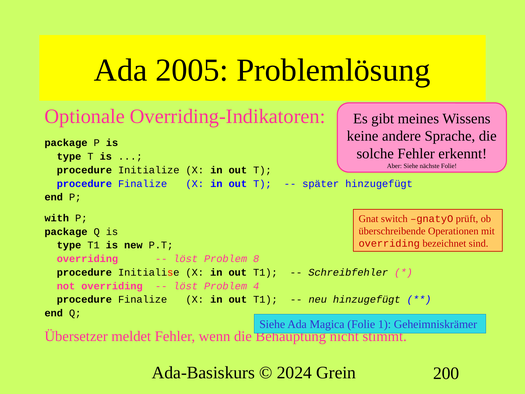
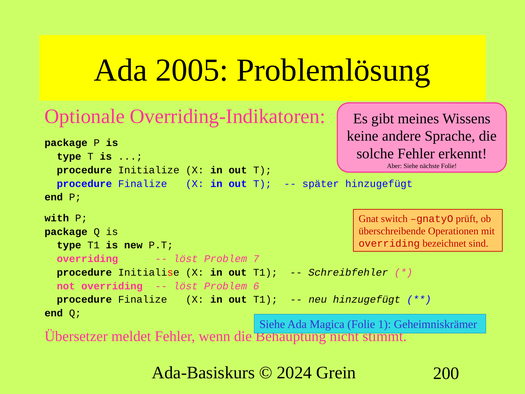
8: 8 -> 7 (256, 259)
4: 4 -> 6 (256, 286)
